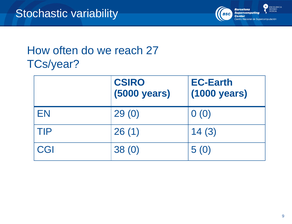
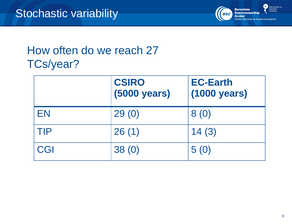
29 0 0: 0 -> 8 (194, 114)
